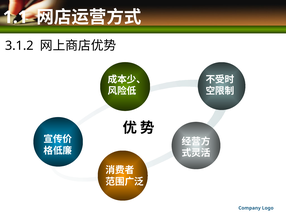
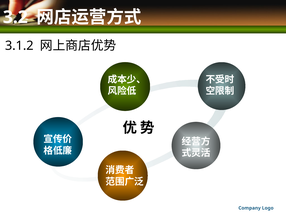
1.1: 1.1 -> 3.2 (15, 17)
